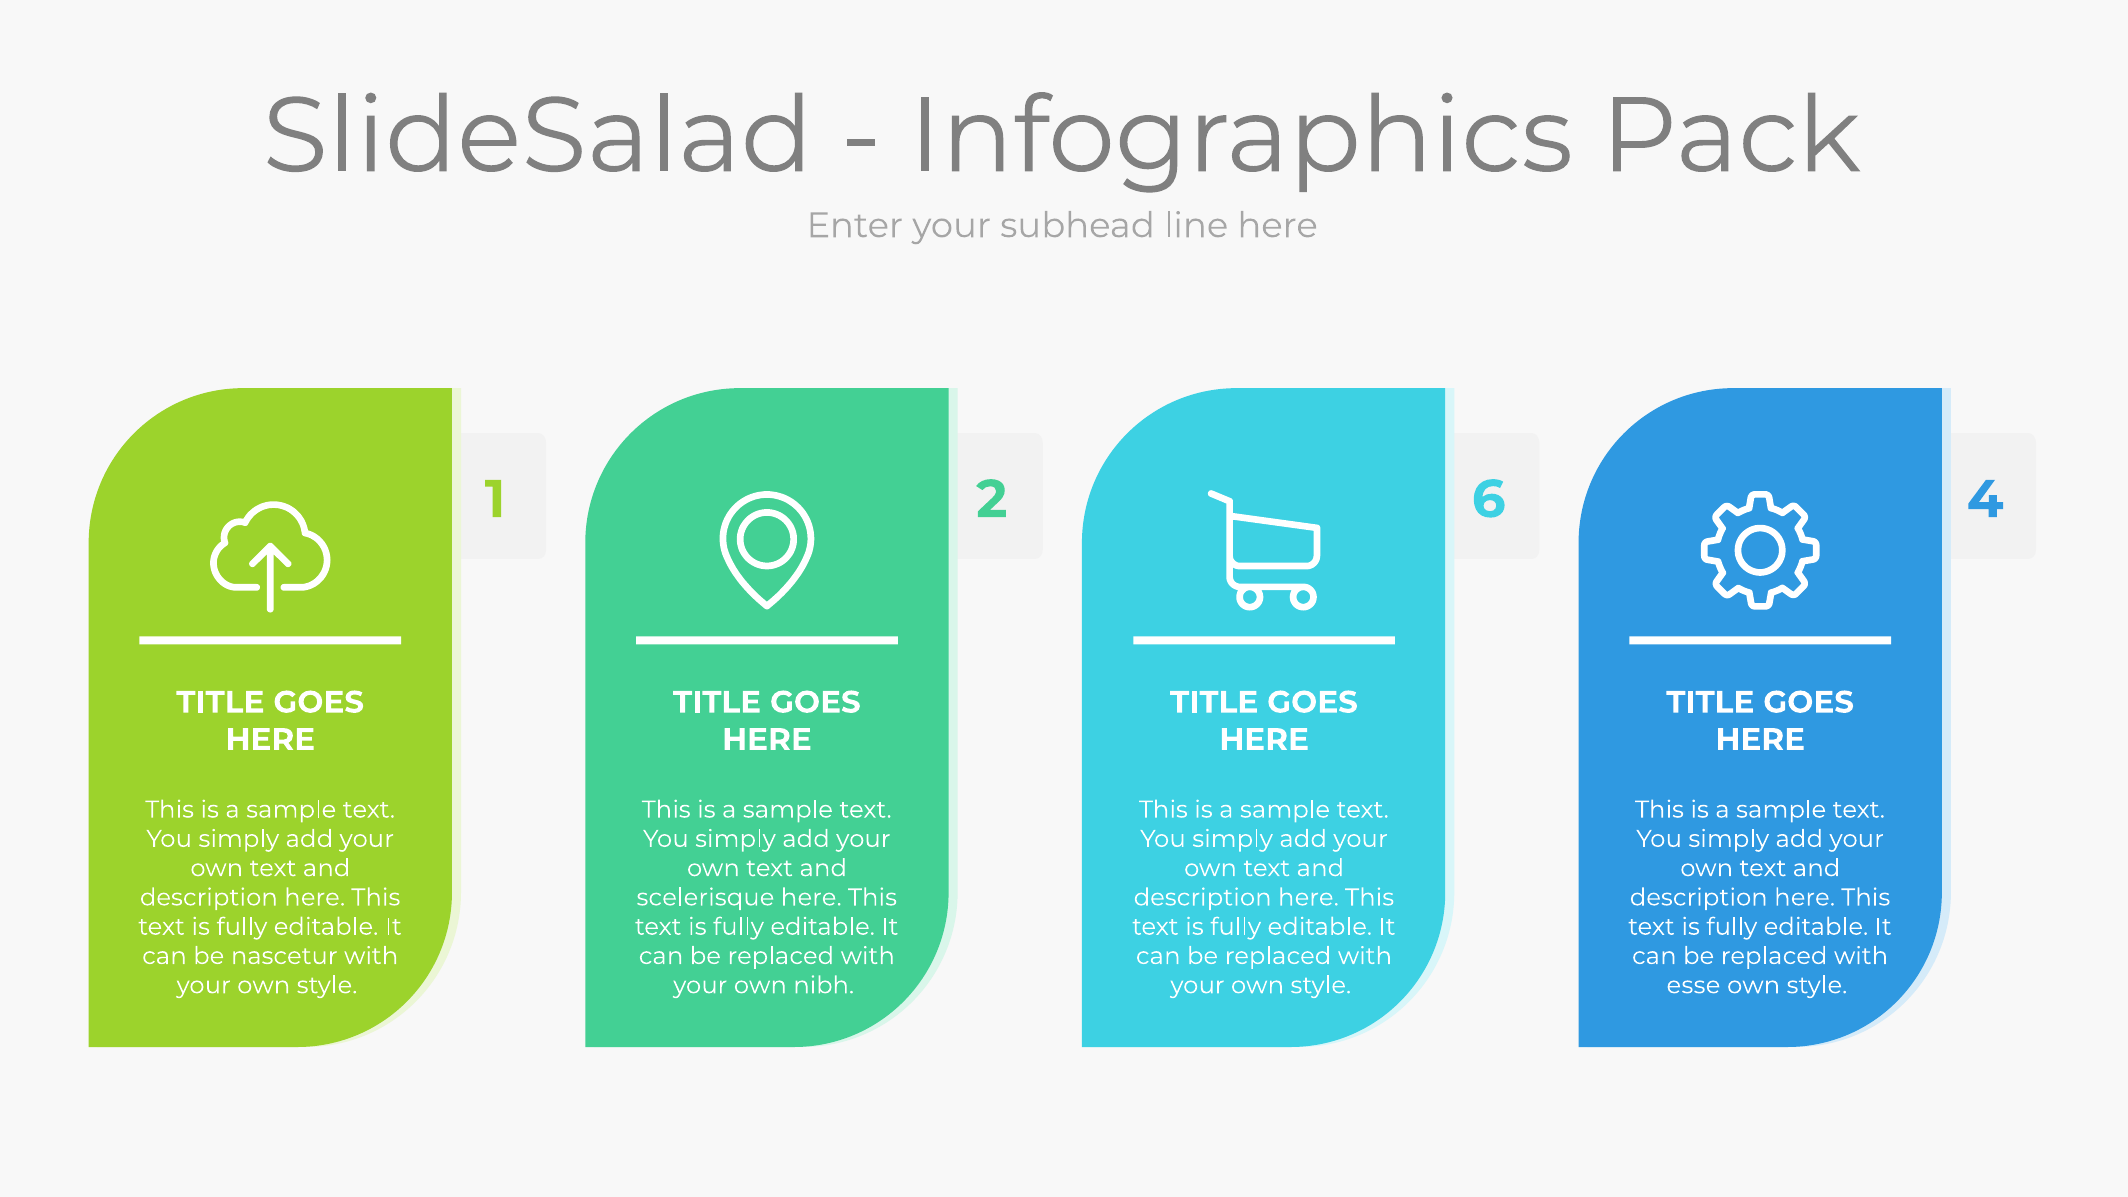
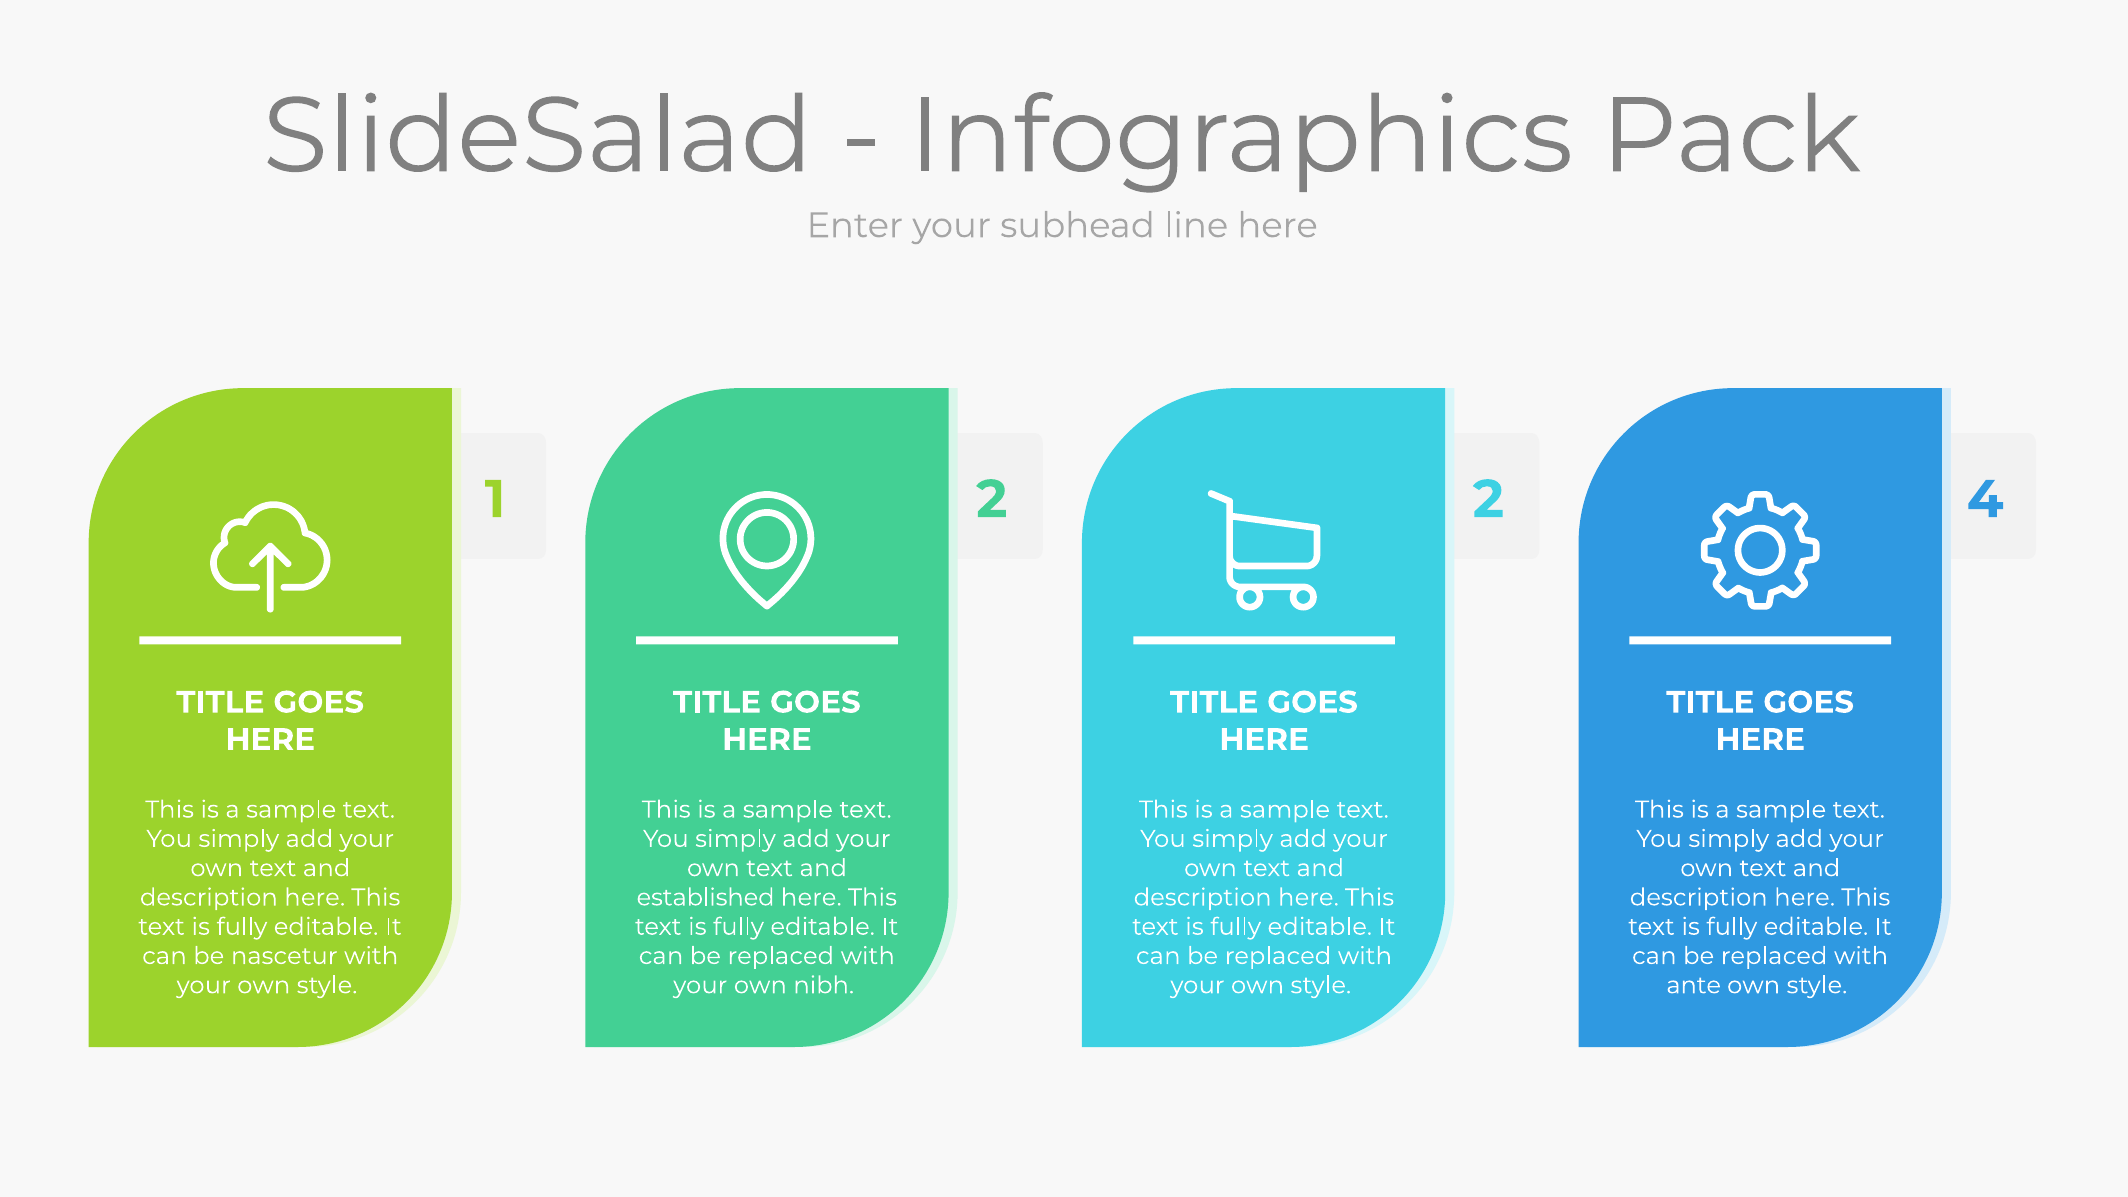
2 6: 6 -> 2 (1488, 499)
scelerisque: scelerisque -> established (706, 897)
esse: esse -> ante (1694, 985)
